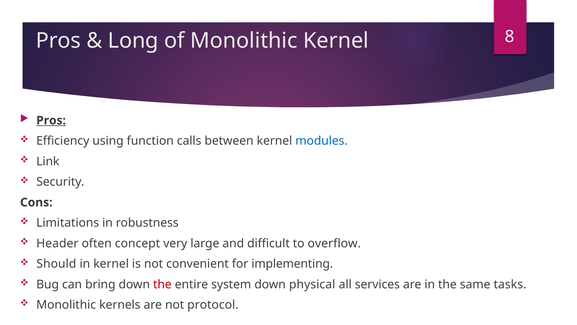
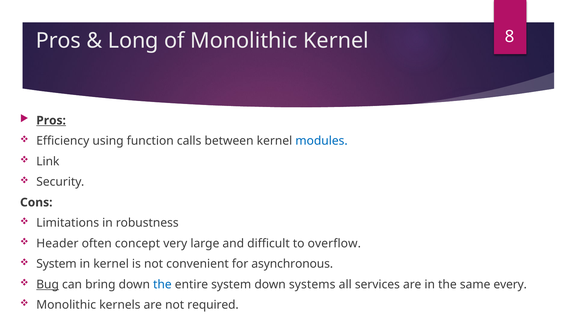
Should: Should -> System (56, 264)
implementing: implementing -> asynchronous (292, 264)
Bug underline: none -> present (48, 284)
the colour: red -> blue (162, 284)
physical: physical -> systems (312, 284)
tasks: tasks -> every (510, 284)
protocol: protocol -> required (213, 304)
